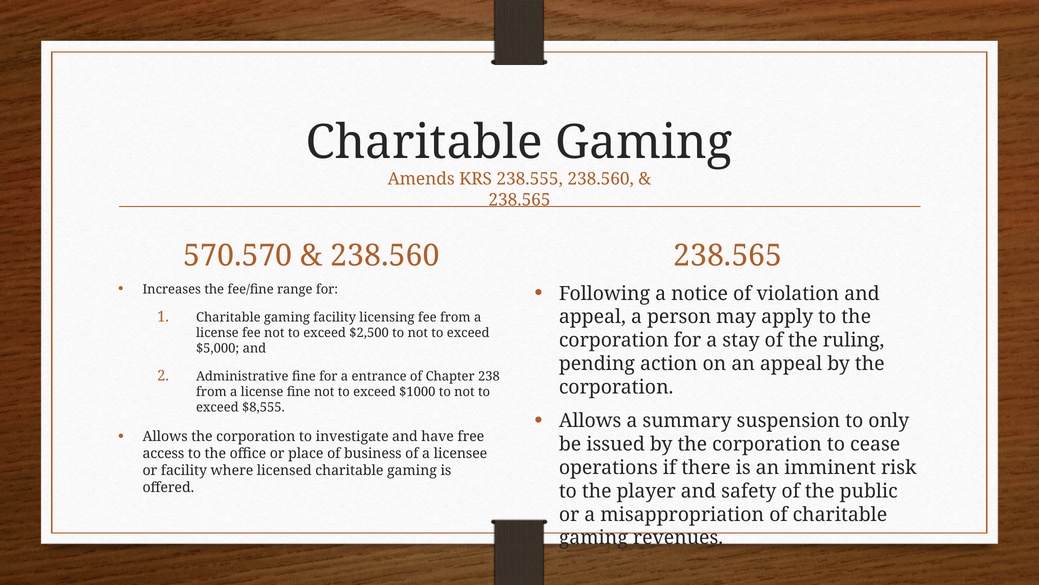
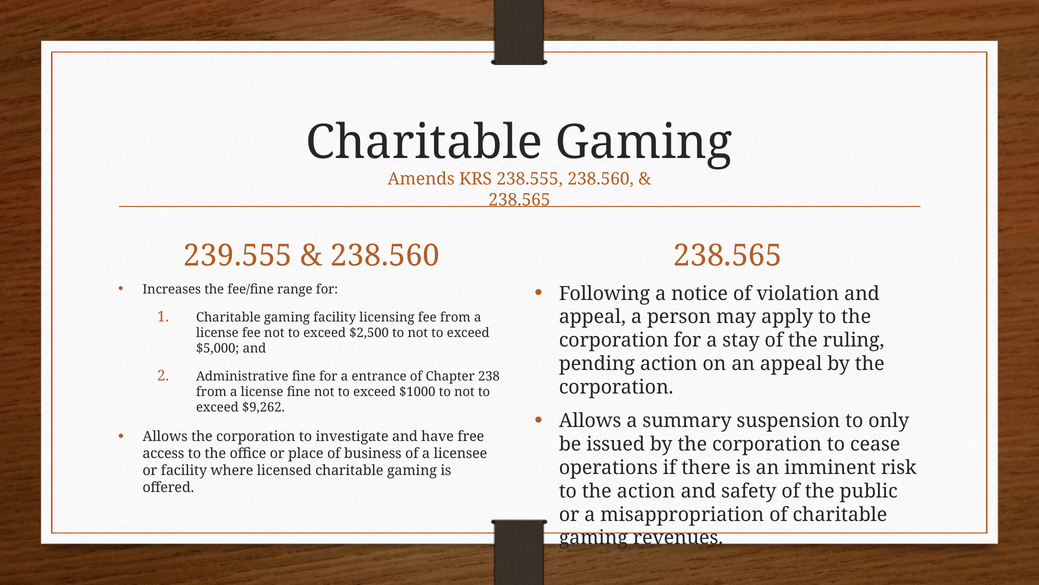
570.570: 570.570 -> 239.555 (238, 256)
$8,555: $8,555 -> $9,262 (263, 407)
the player: player -> action (646, 491)
